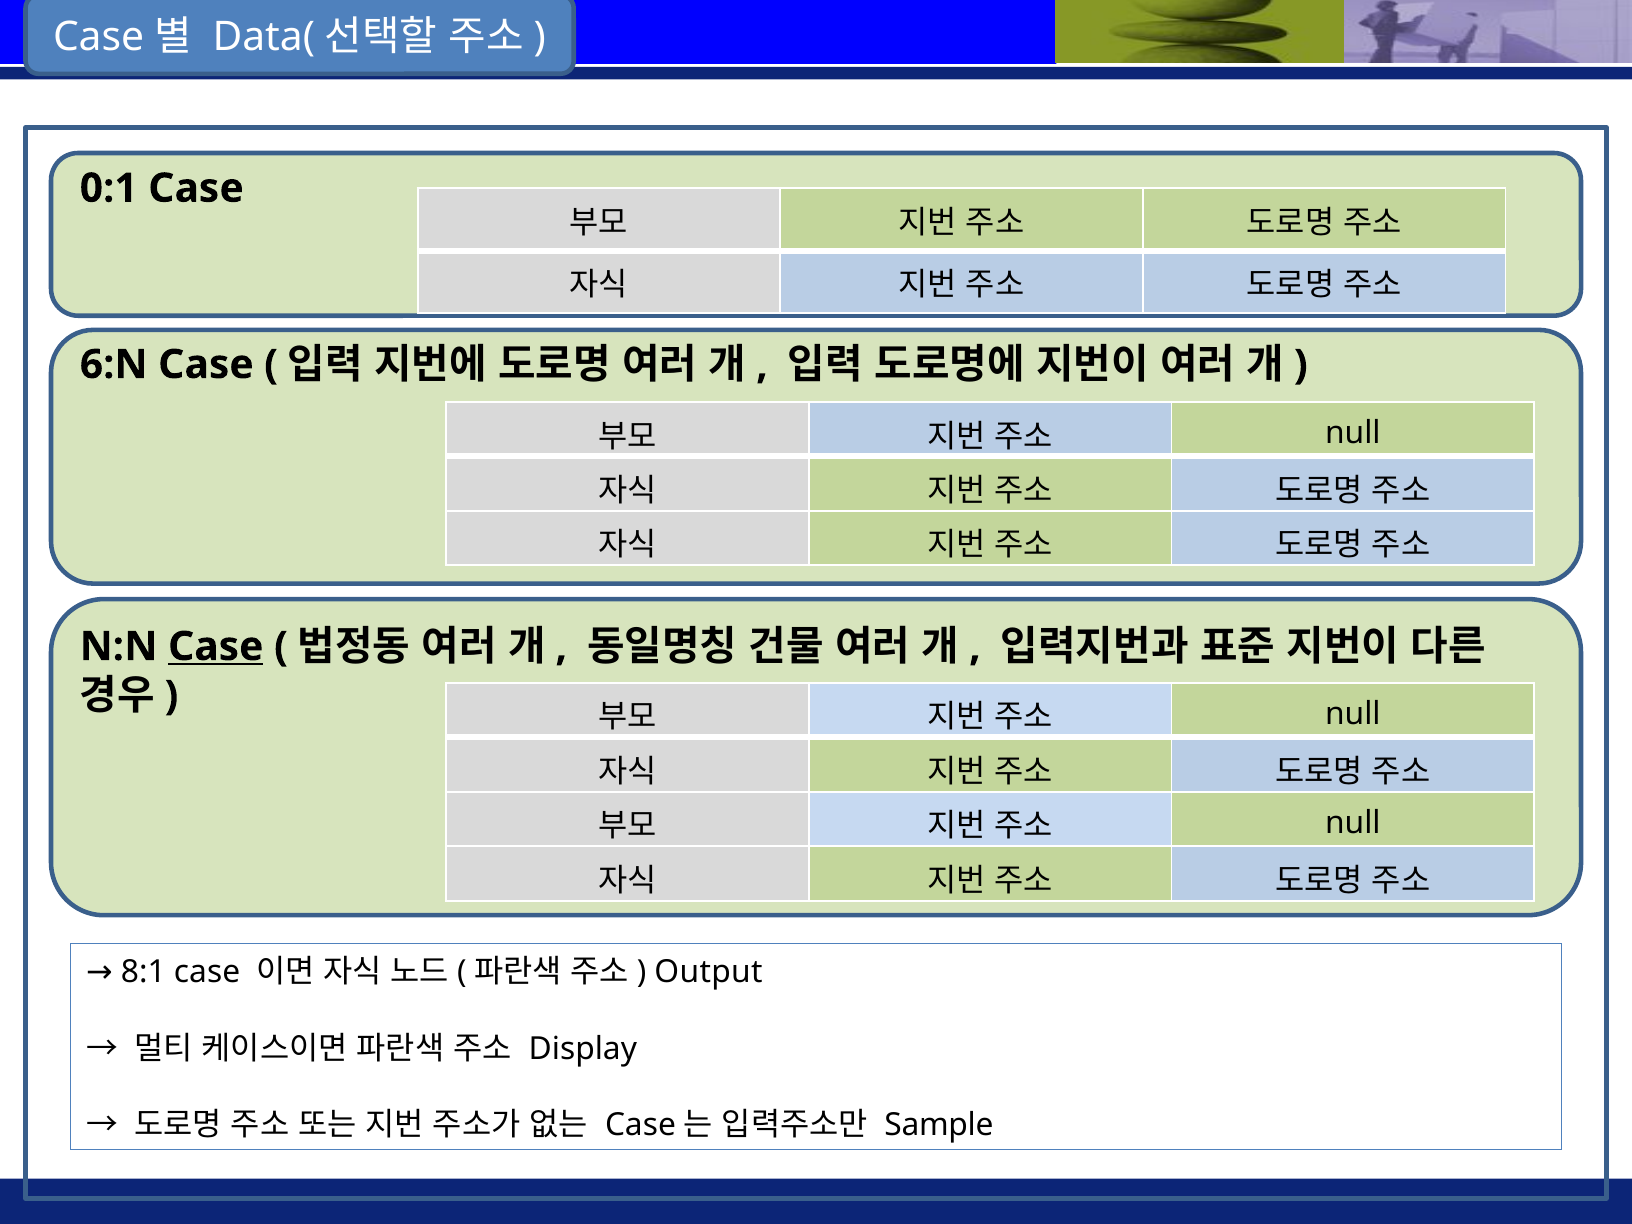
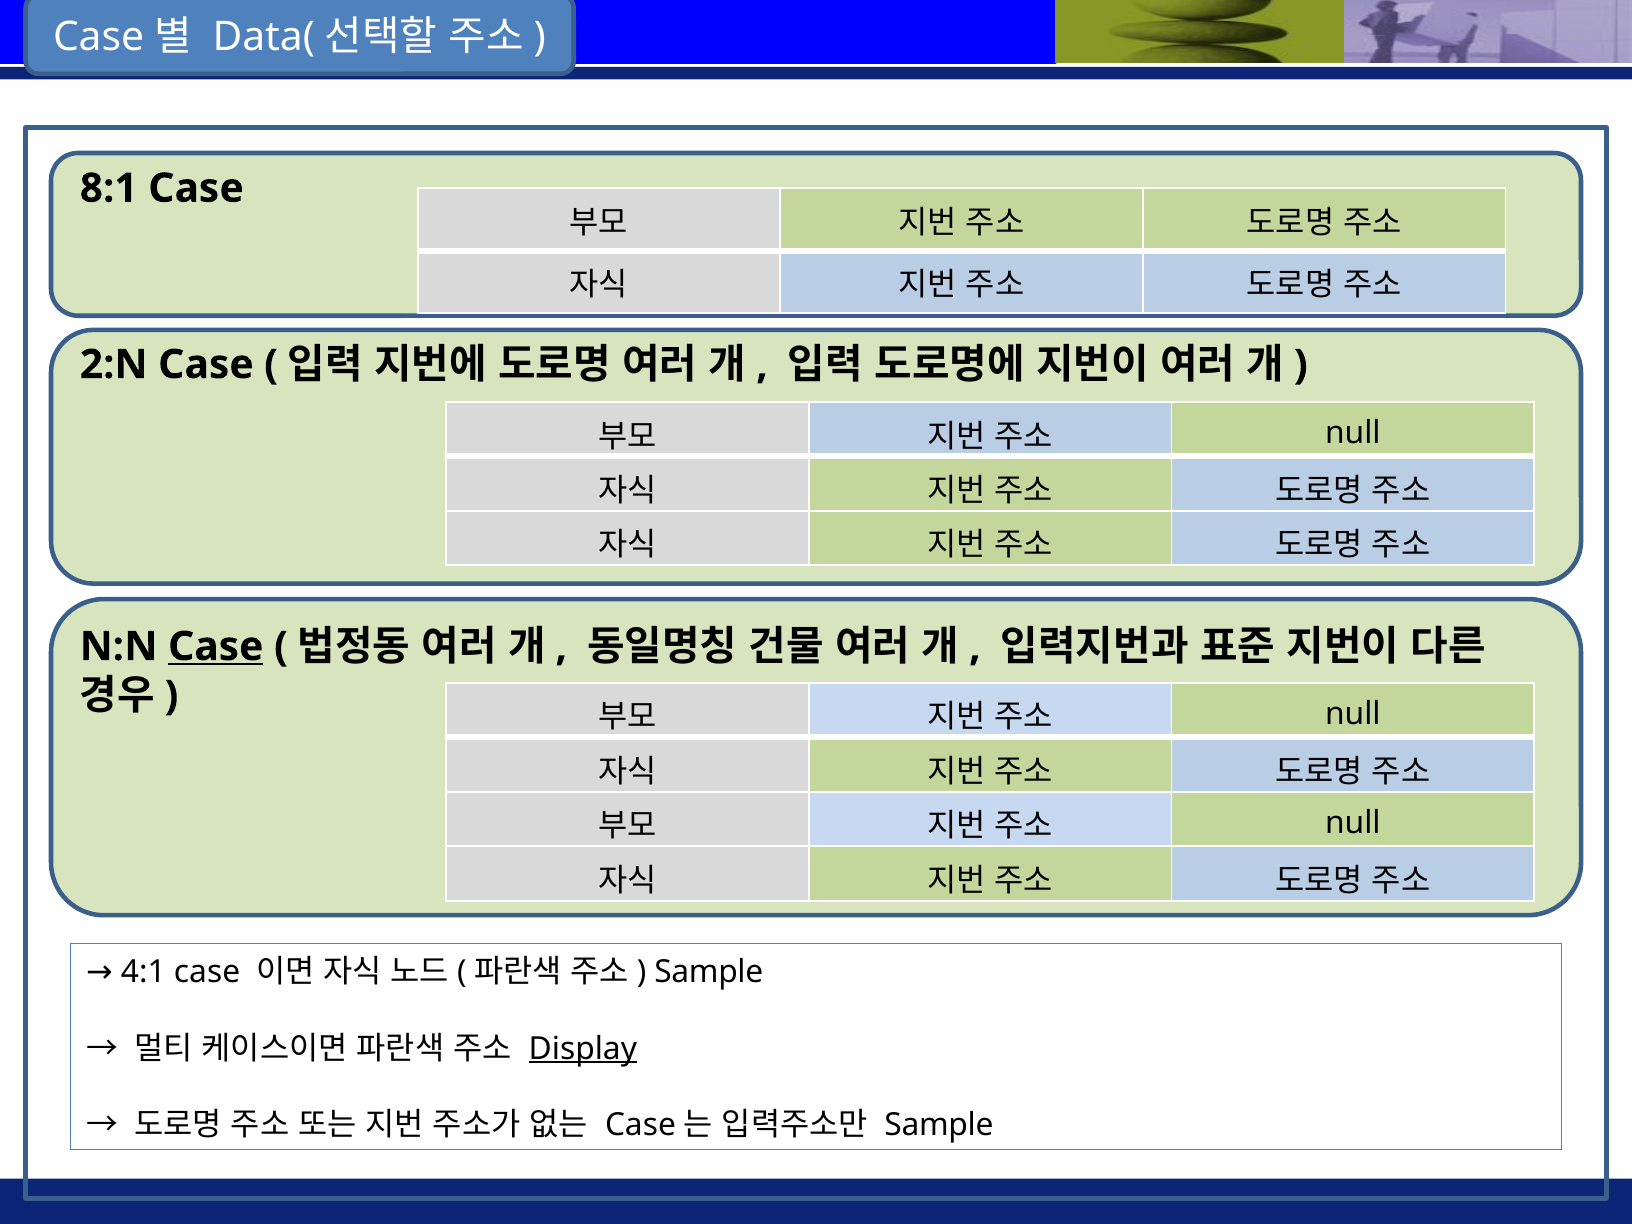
0:1: 0:1 -> 8:1 (109, 188)
6:N: 6:N -> 2:N (114, 365)
8:1: 8:1 -> 4:1 (143, 972)
Output: Output -> Sample (709, 972)
Display underline: none -> present (583, 1049)
